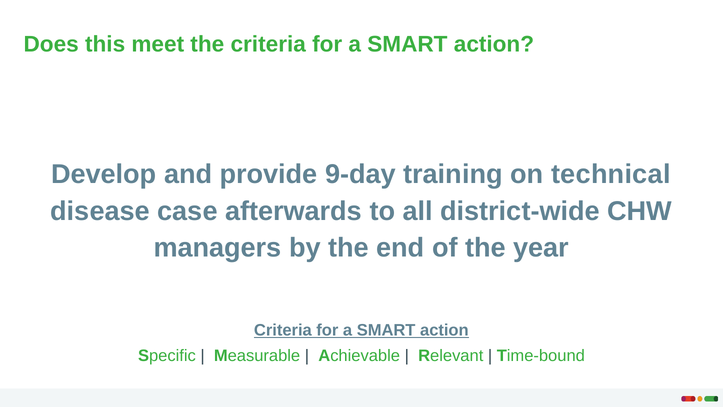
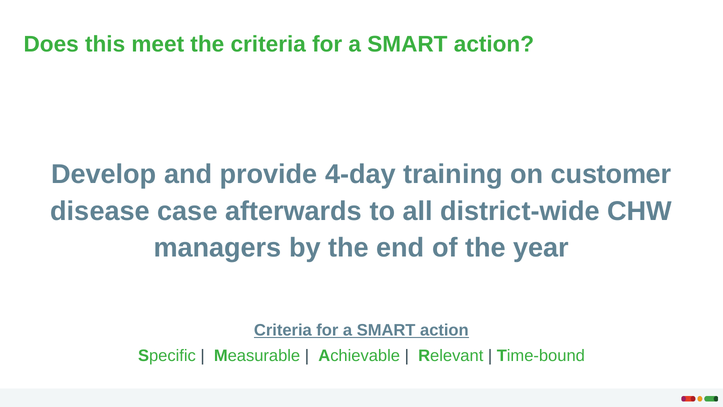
9-day: 9-day -> 4-day (360, 174)
technical: technical -> customer (611, 174)
